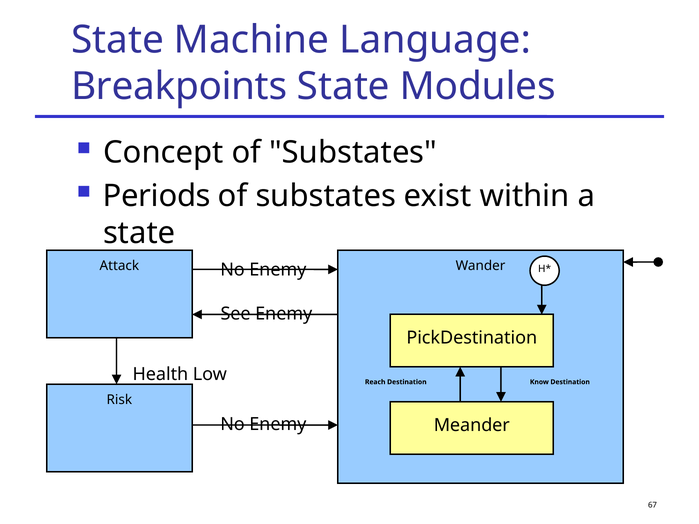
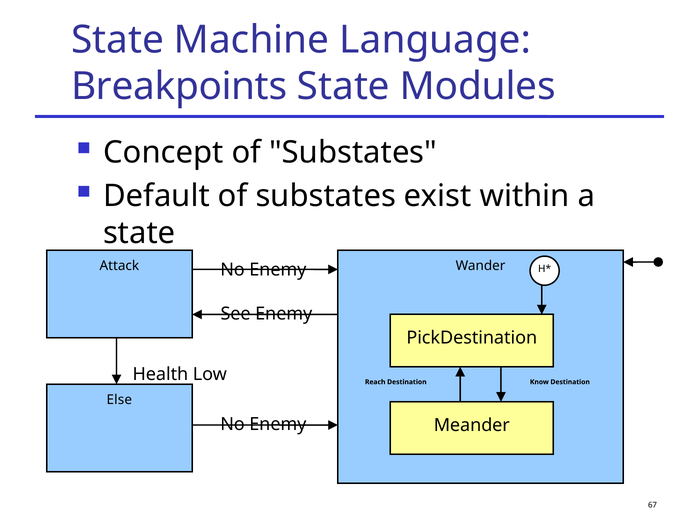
Periods: Periods -> Default (157, 196)
Risk: Risk -> Else (119, 400)
